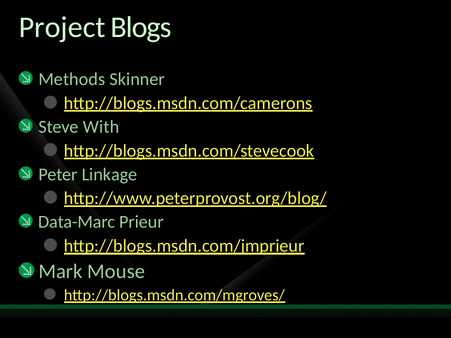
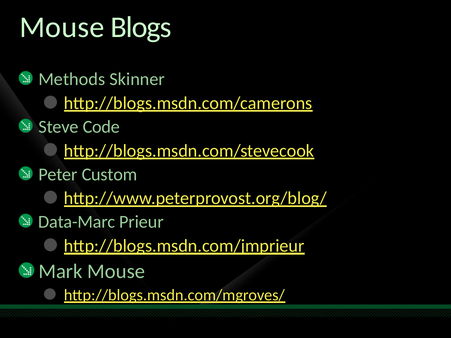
Project: Project -> Mouse (62, 27)
With: With -> Code (101, 127)
Linkage: Linkage -> Custom (110, 175)
